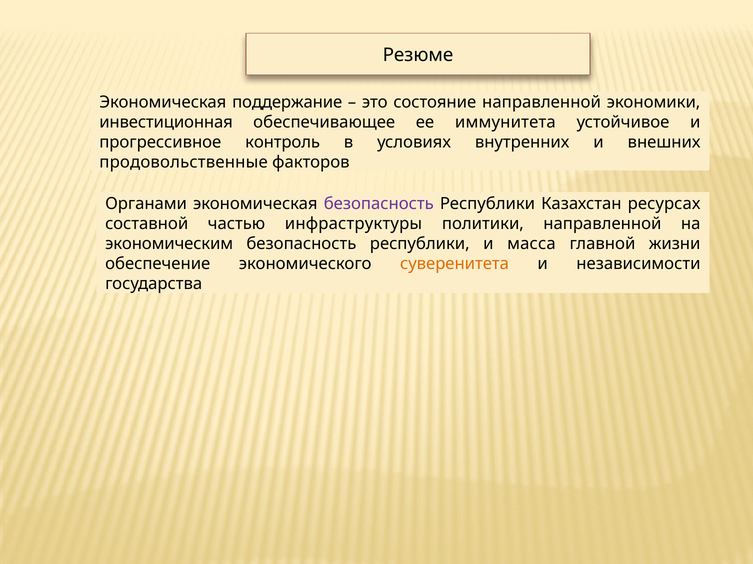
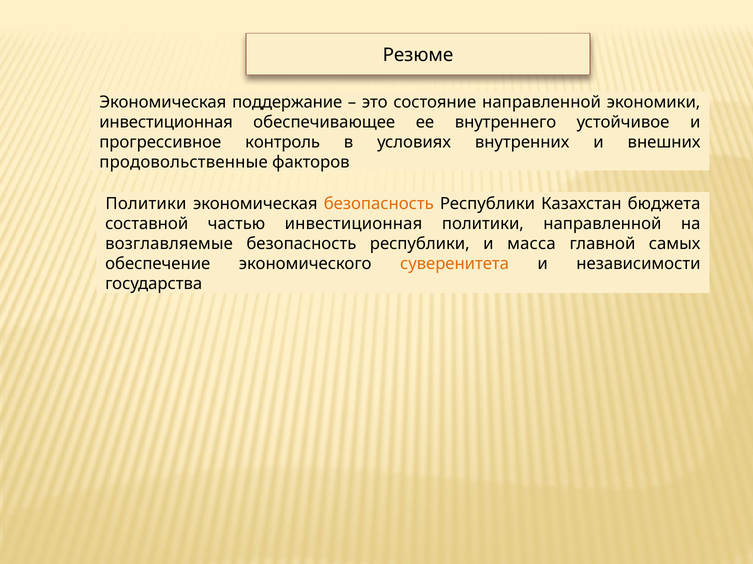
иммунитета: иммунитета -> внутреннего (506, 122)
Органами: Органами -> Политики (146, 204)
безопасность colour: purple -> orange (379, 204)
ресурсах: ресурсах -> бюджета (664, 204)
частью инфраструктуры: инфраструктуры -> инвестиционная (354, 224)
экономическим: экономическим -> возглавляемые (169, 244)
жизни: жизни -> самых (675, 244)
